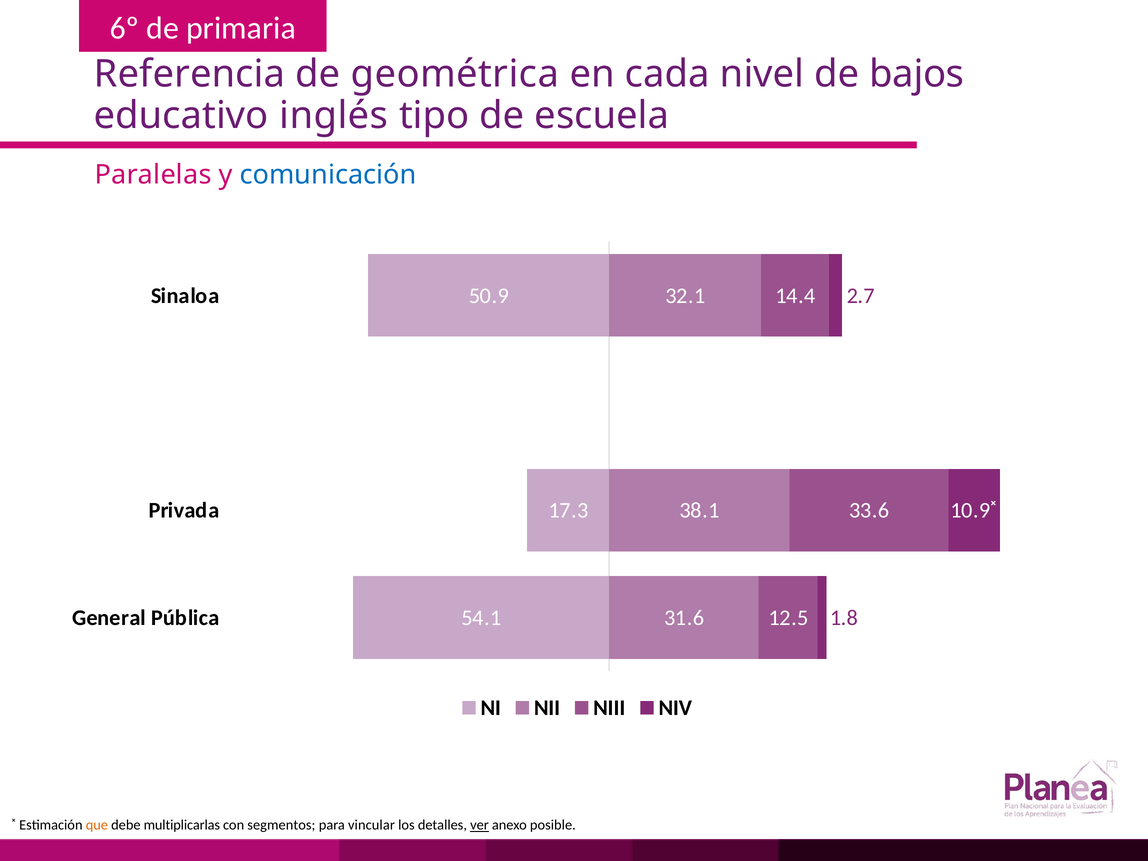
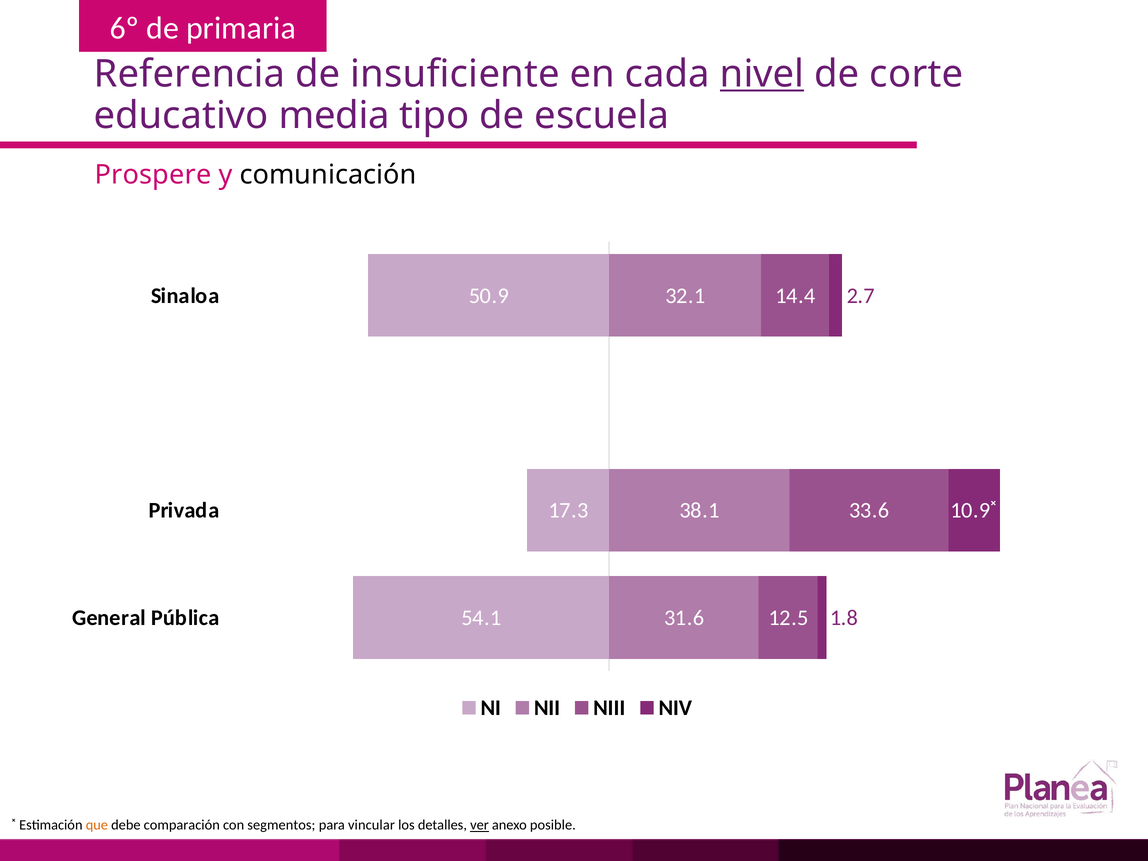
geométrica: geométrica -> insuficiente (455, 74)
nivel underline: none -> present (762, 74)
bajos: bajos -> corte (916, 74)
inglés: inglés -> media (334, 115)
Paralelas: Paralelas -> Prospere (153, 175)
comunicación colour: blue -> black (328, 175)
multiplicarlas: multiplicarlas -> comparación (182, 825)
